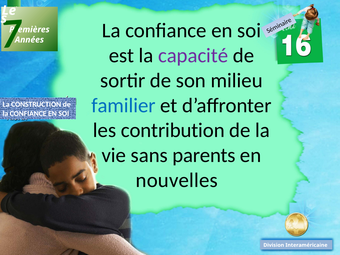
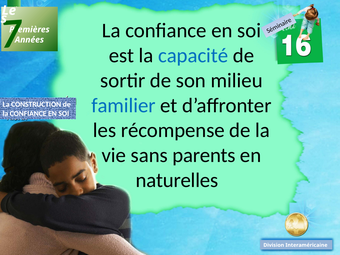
capacité colour: purple -> blue (193, 56)
contribution: contribution -> récompense (173, 130)
nouvelles: nouvelles -> naturelles (177, 180)
